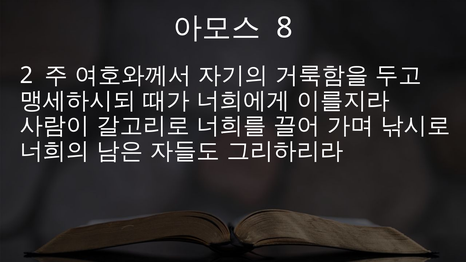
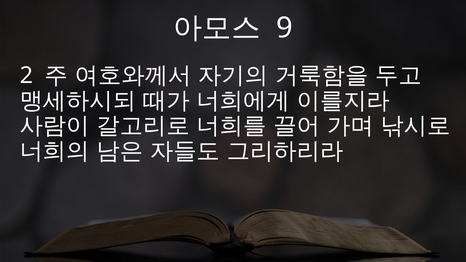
8: 8 -> 9 (285, 28)
